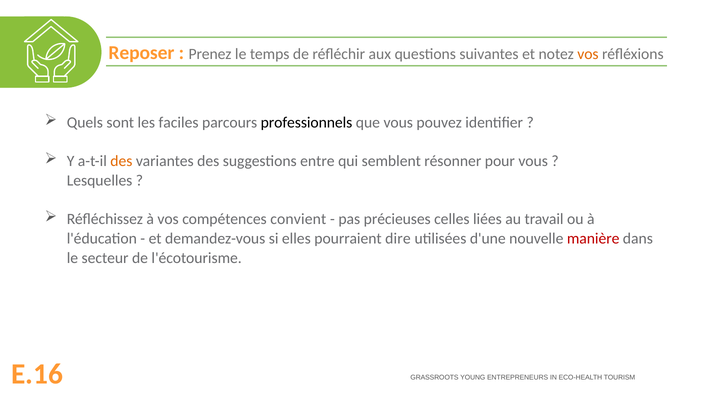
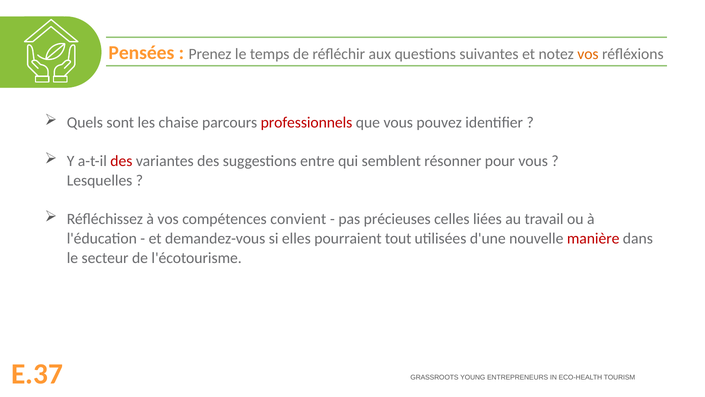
Reposer: Reposer -> Pensées (141, 53)
faciles: faciles -> chaise (179, 122)
professionnels colour: black -> red (306, 122)
des colour: orange -> red (121, 161)
dire: dire -> tout (398, 238)
E.16: E.16 -> E.37 (37, 374)
